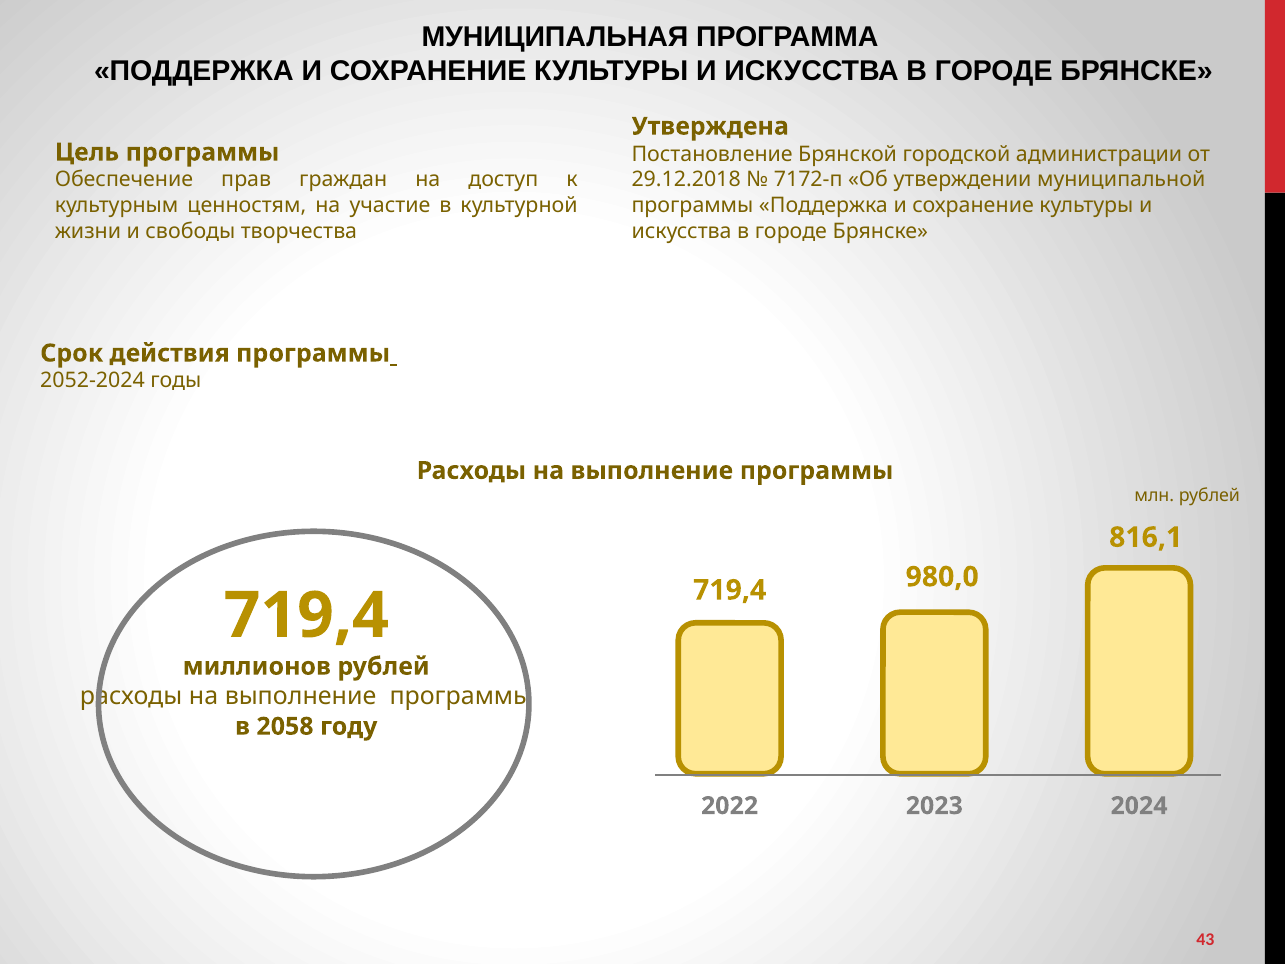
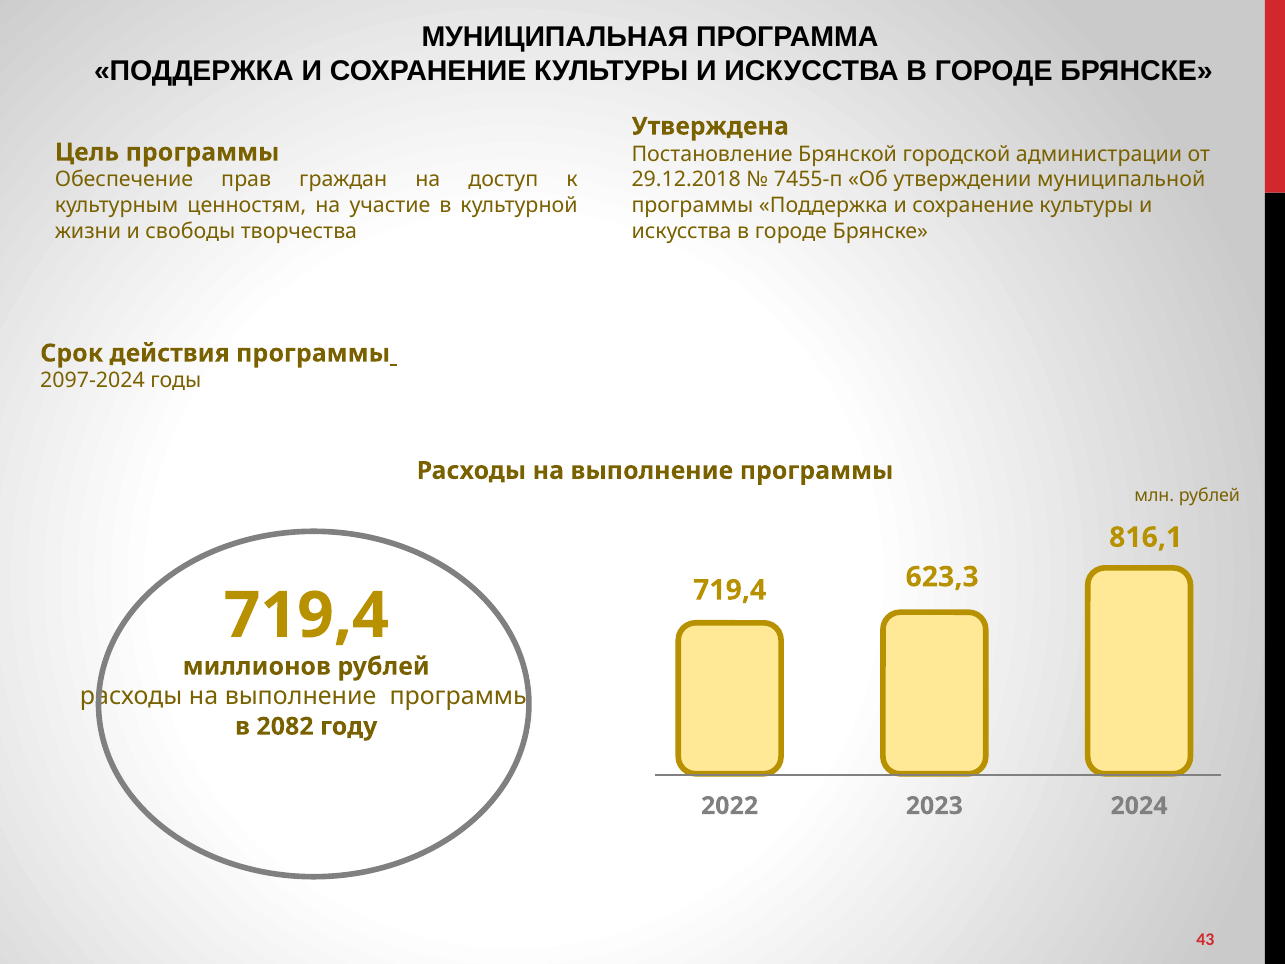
7172-п: 7172-п -> 7455-п (808, 180)
2052-2024: 2052-2024 -> 2097-2024 (93, 381)
980,0: 980,0 -> 623,3 (942, 577)
2058: 2058 -> 2082 (285, 726)
